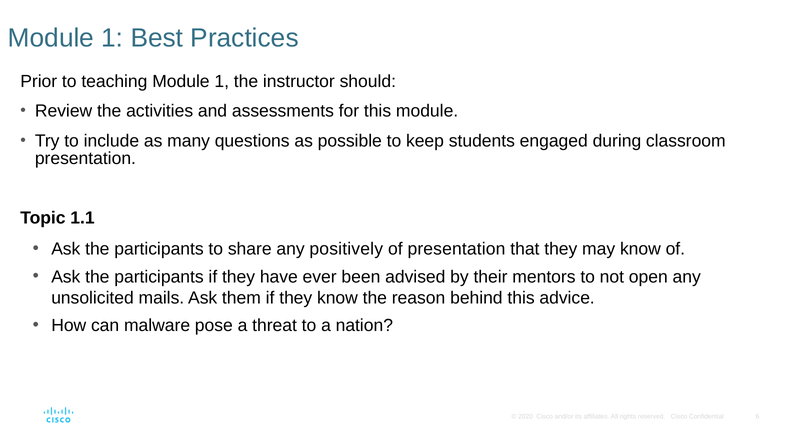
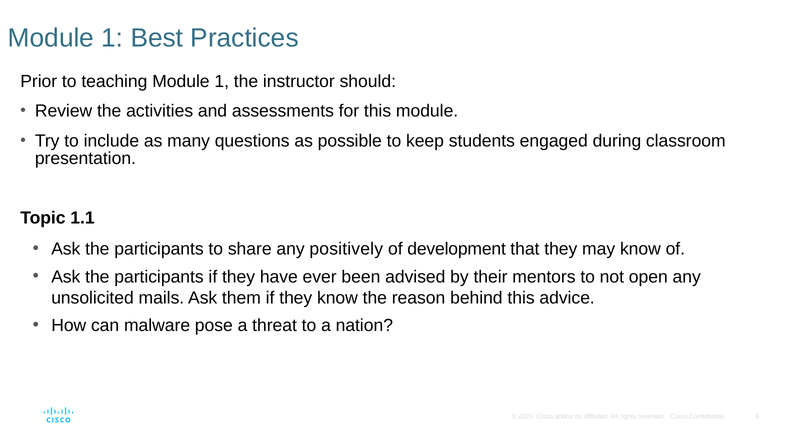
of presentation: presentation -> development (457, 249)
